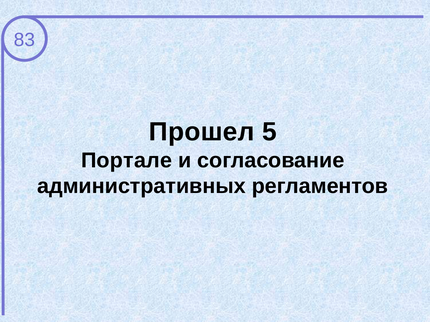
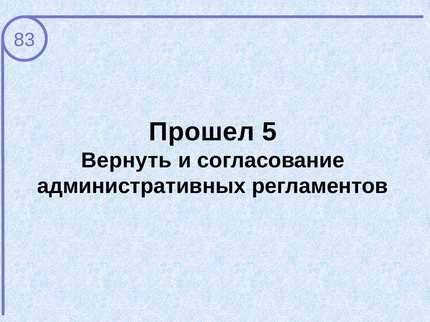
Портале: Портале -> Вернуть (126, 161)
